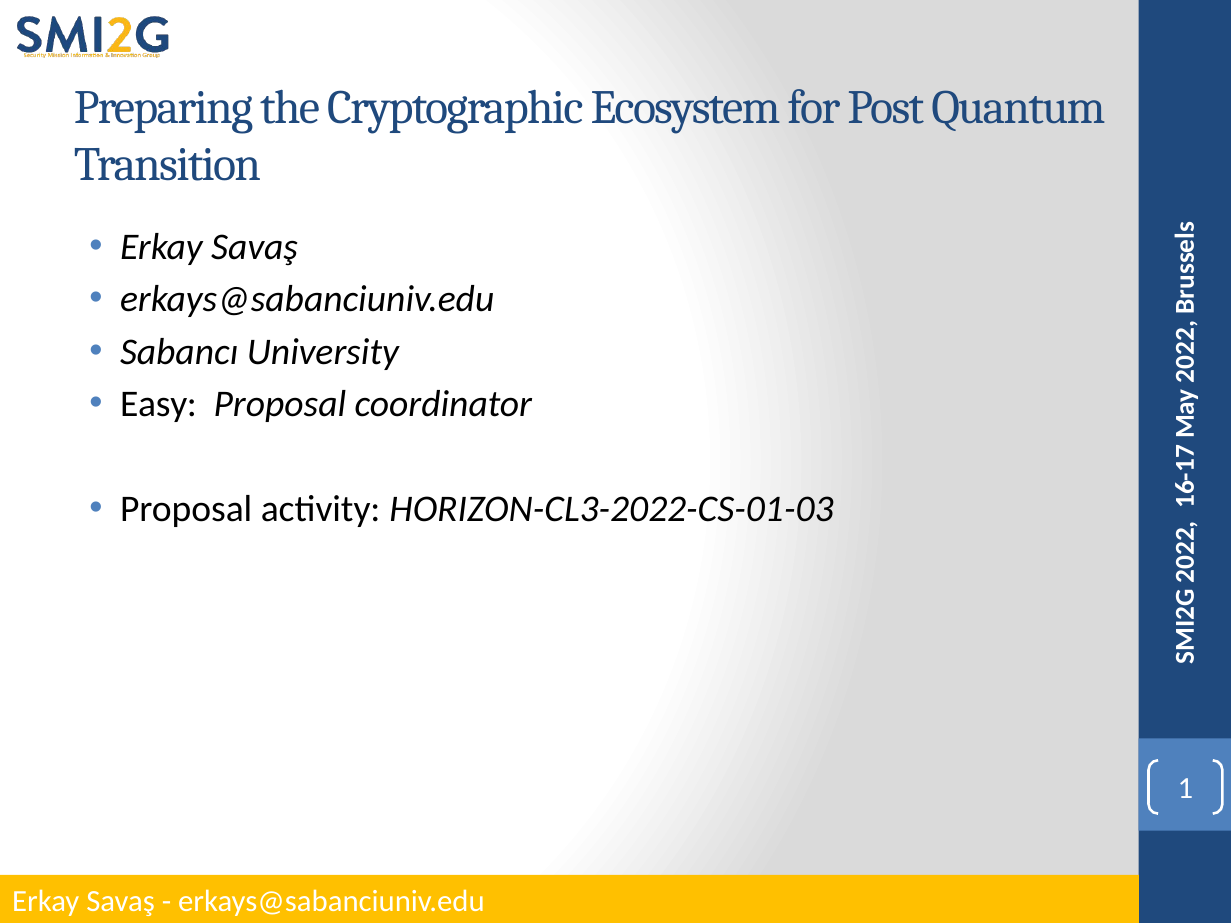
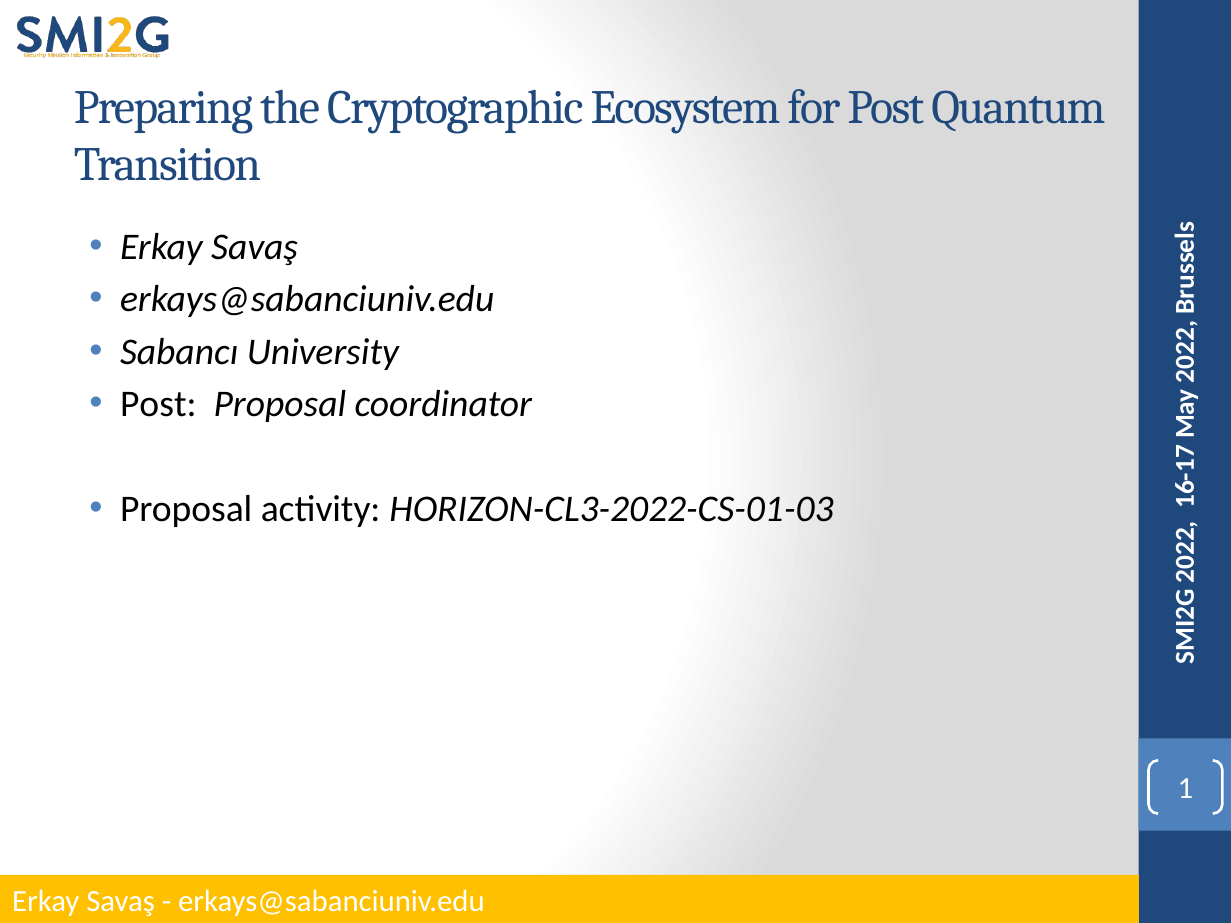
Easy: Easy -> Post (158, 404)
